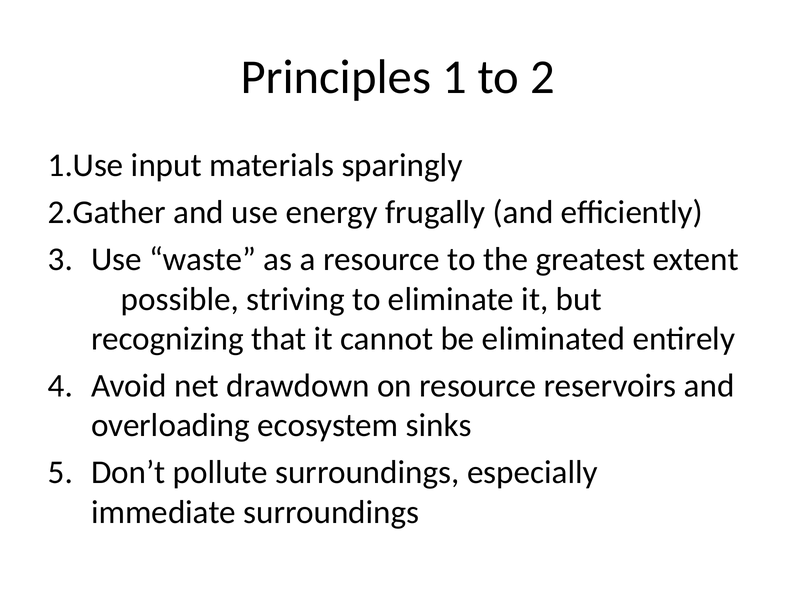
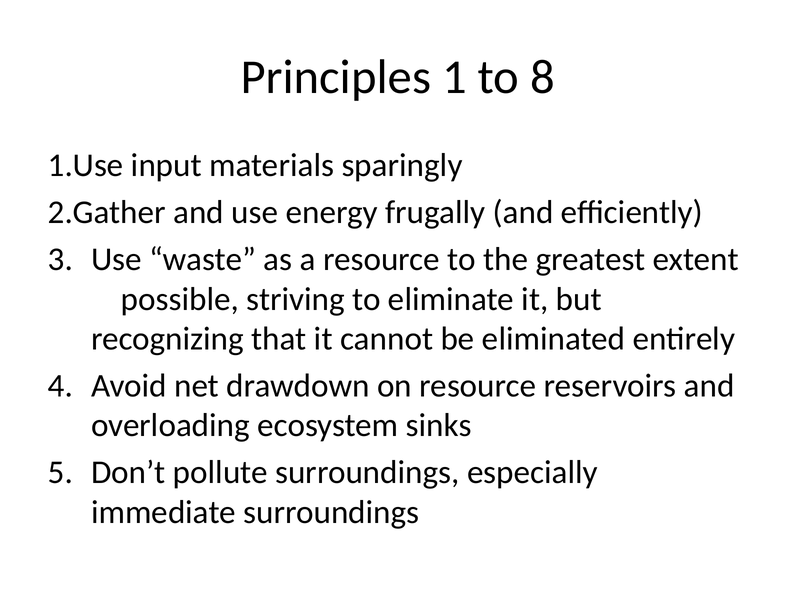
2: 2 -> 8 (542, 77)
